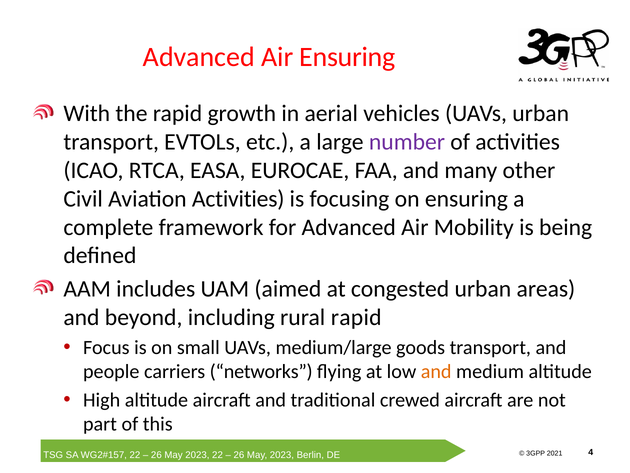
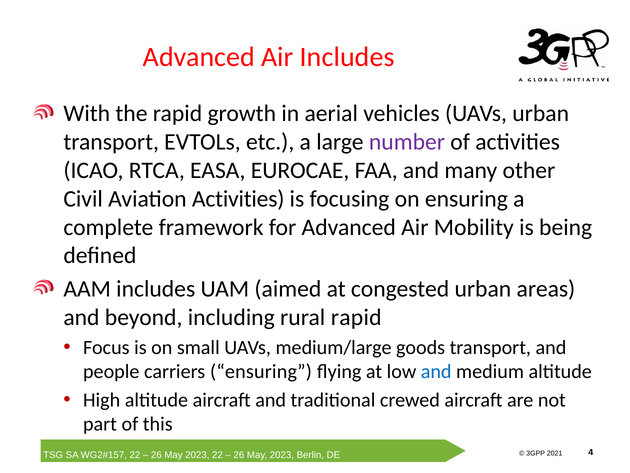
Air Ensuring: Ensuring -> Includes (347, 57)
carriers networks: networks -> ensuring (261, 371)
and colour: orange -> blue (436, 371)
